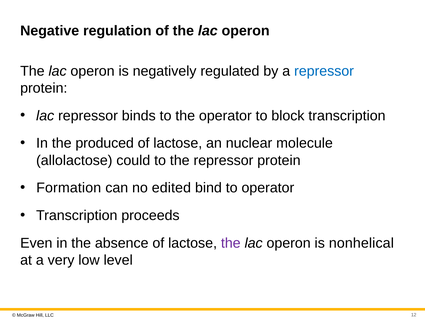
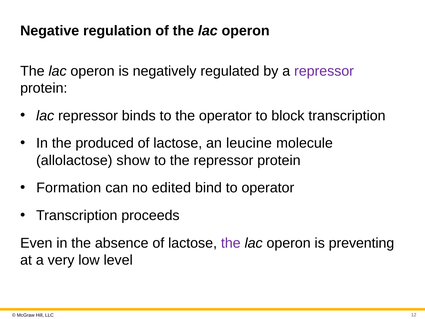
repressor colour: blue -> purple (324, 71)
nuclear: nuclear -> leucine (249, 143)
could: could -> show (133, 160)
nonhelical: nonhelical -> preventing (361, 243)
